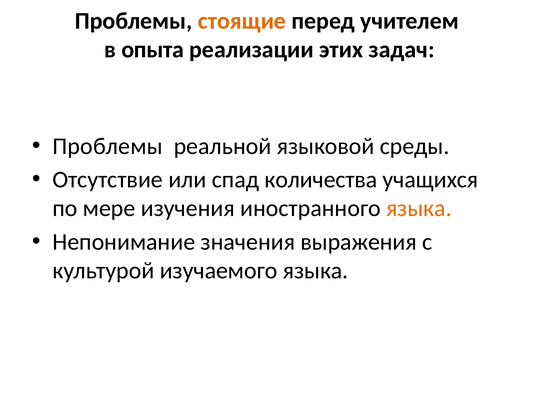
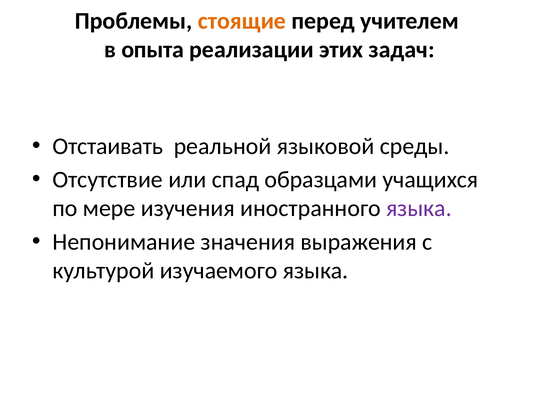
Проблемы: Проблемы -> Отстаивать (108, 146)
количества: количества -> образцами (321, 180)
языка colour: orange -> purple (419, 209)
